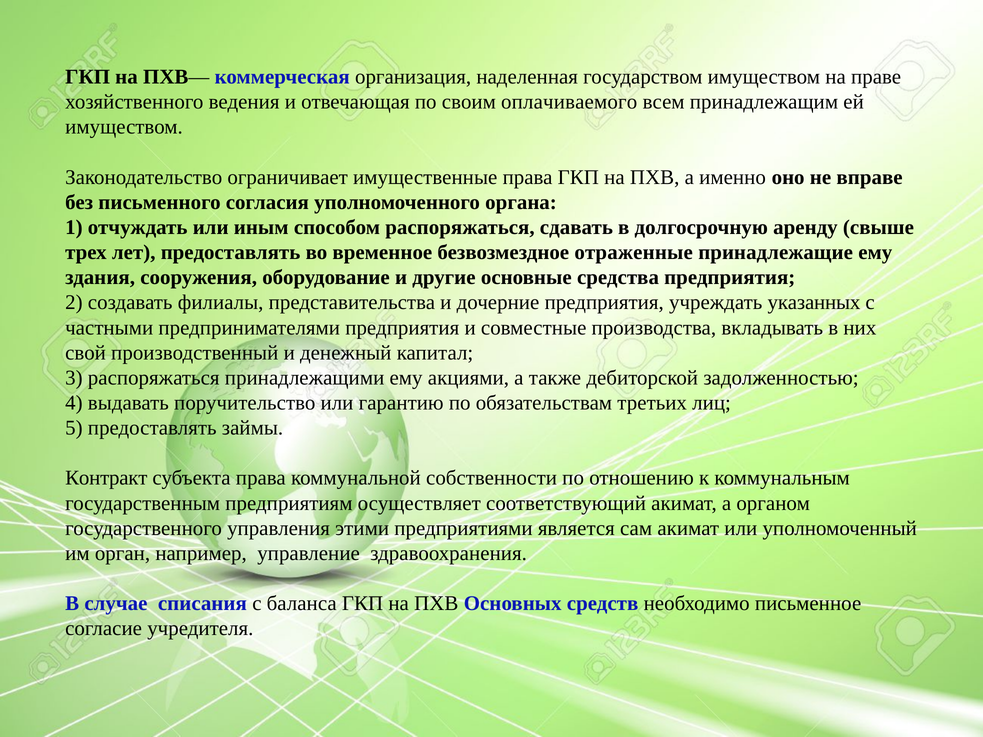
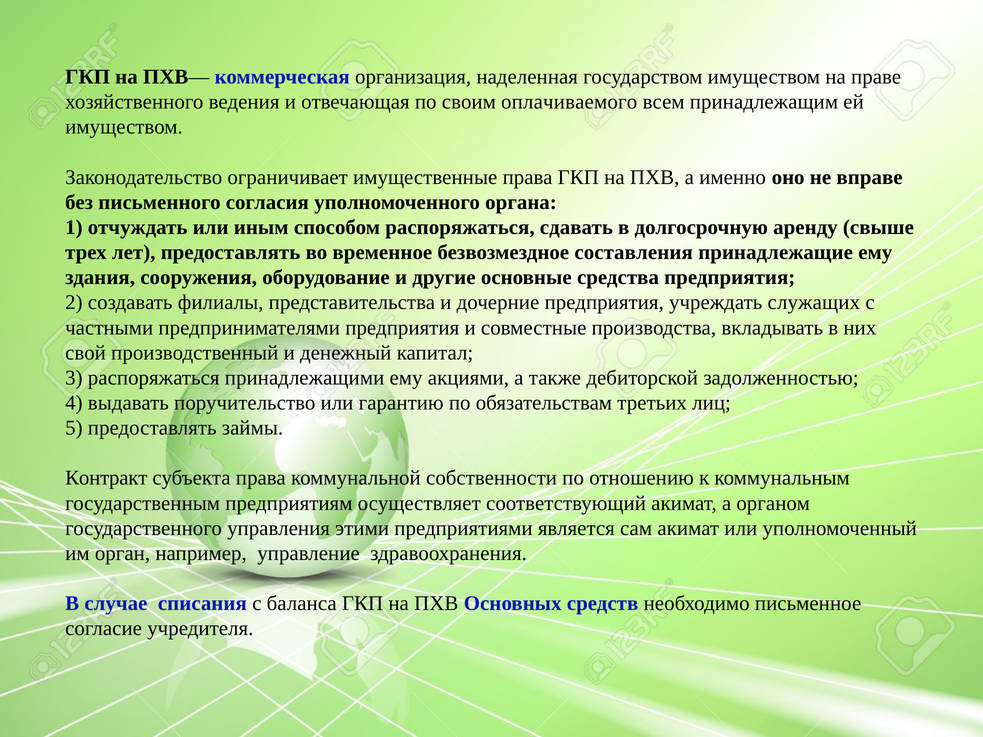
отраженные: отраженные -> составления (634, 253)
указанных: указанных -> служащих (814, 303)
